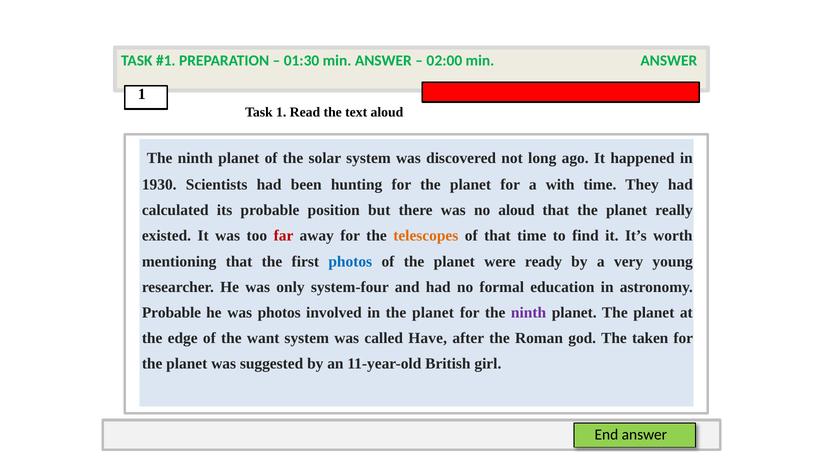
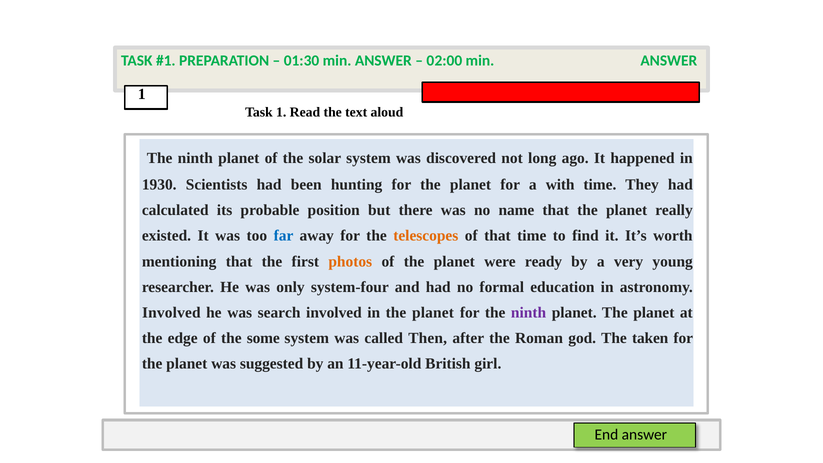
no aloud: aloud -> name (516, 210)
far colour: red -> blue (284, 236)
photos colour: blue -> orange (350, 261)
Probable: Probable -> Involved (171, 313)
was photos: photos -> search (279, 313)
want: want -> some (263, 338)
Have: Have -> Then (428, 338)
